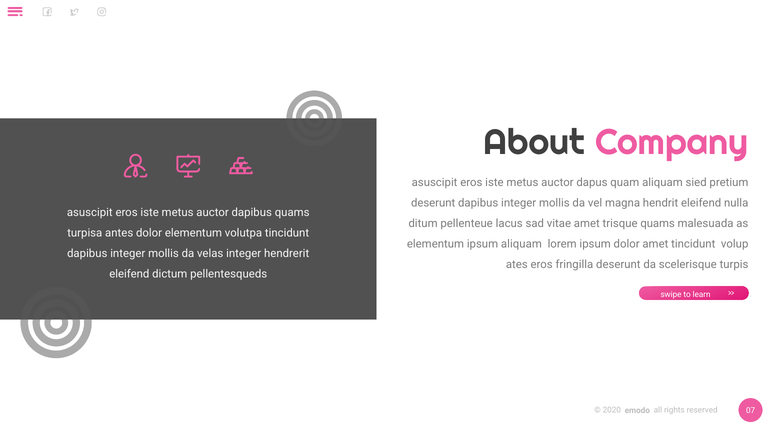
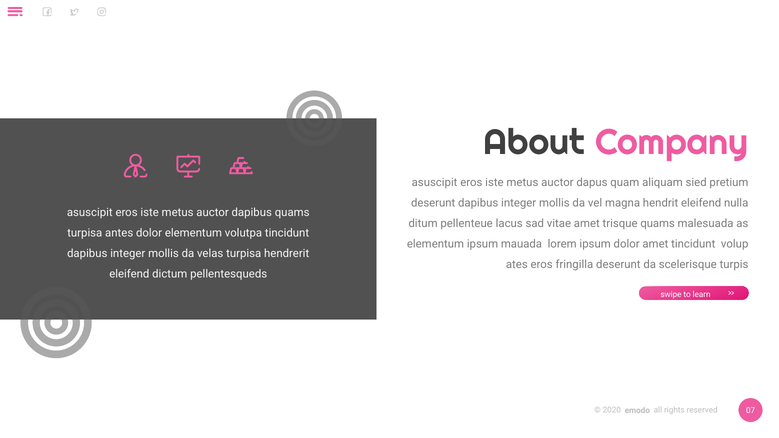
ipsum aliquam: aliquam -> mauada (521, 244)
velas integer: integer -> turpisa (244, 253)
